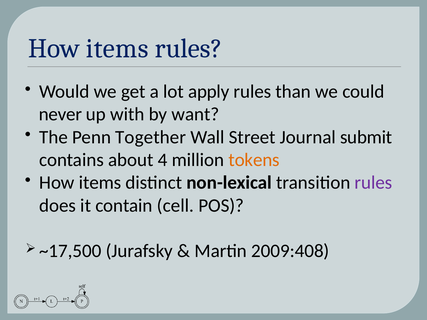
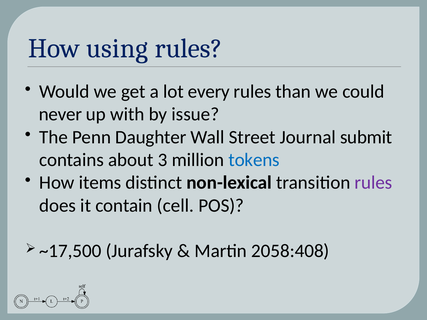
items: items -> using (117, 49)
apply: apply -> every (209, 92)
want: want -> issue (195, 114)
Together: Together -> Daughter (151, 137)
4: 4 -> 3 (163, 160)
tokens colour: orange -> blue (254, 160)
2009:408: 2009:408 -> 2058:408 (290, 251)
